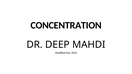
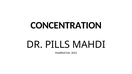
DEEP: DEEP -> PILLS (57, 45)
